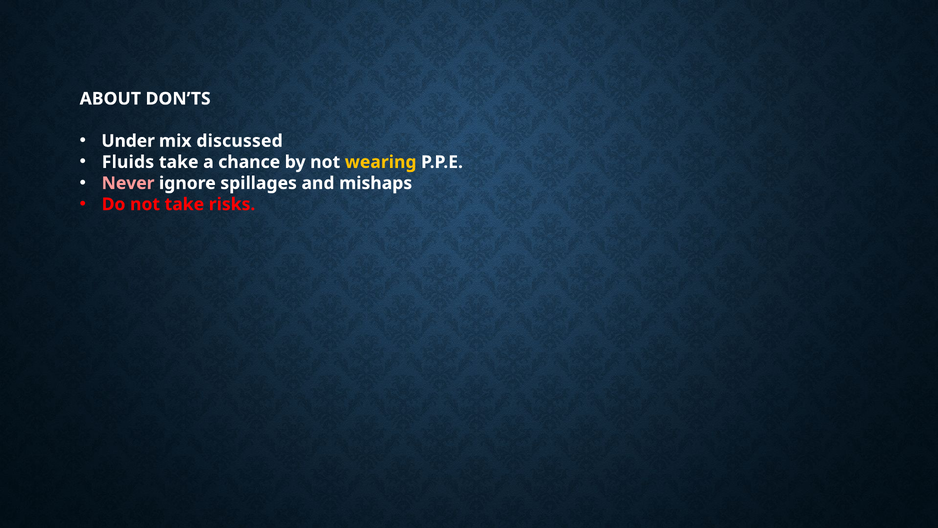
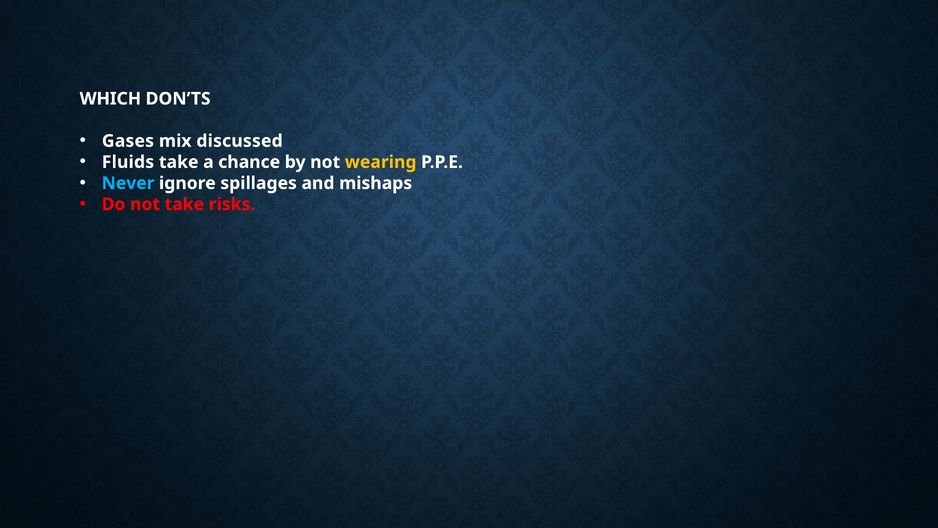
ABOUT: ABOUT -> WHICH (110, 99)
Under: Under -> Gases (128, 141)
Never colour: pink -> light blue (128, 183)
